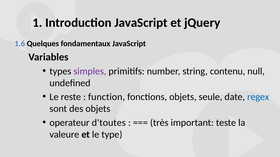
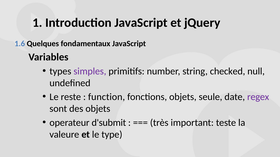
contenu: contenu -> checked (228, 71)
regex colour: blue -> purple (258, 97)
d'toutes: d'toutes -> d'submit (109, 123)
